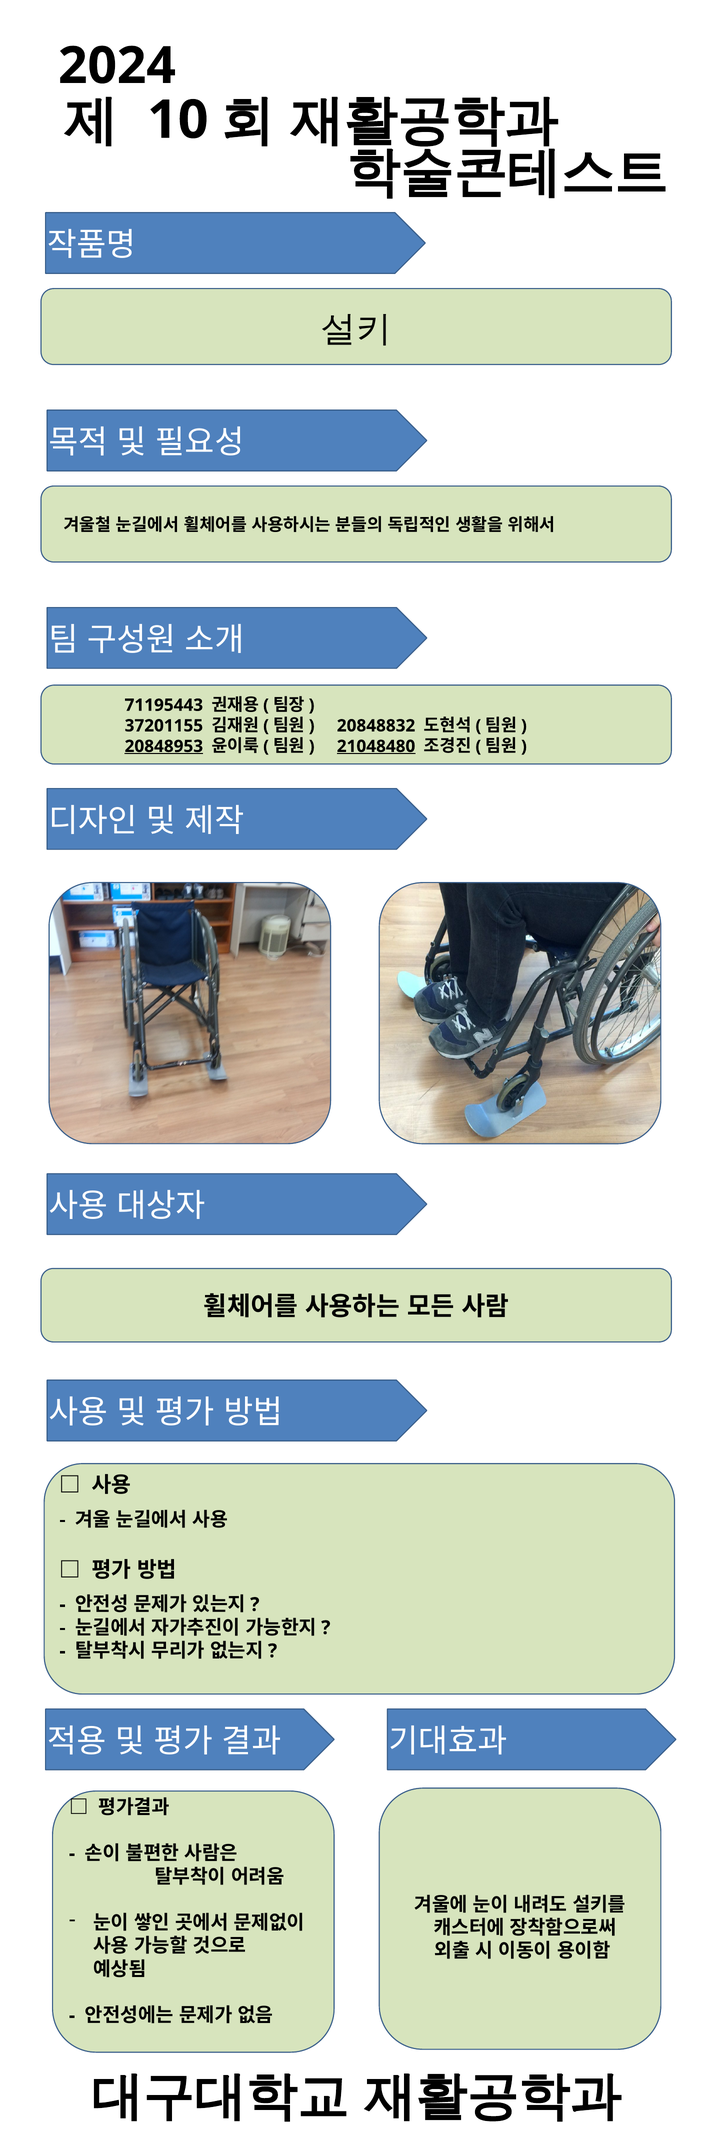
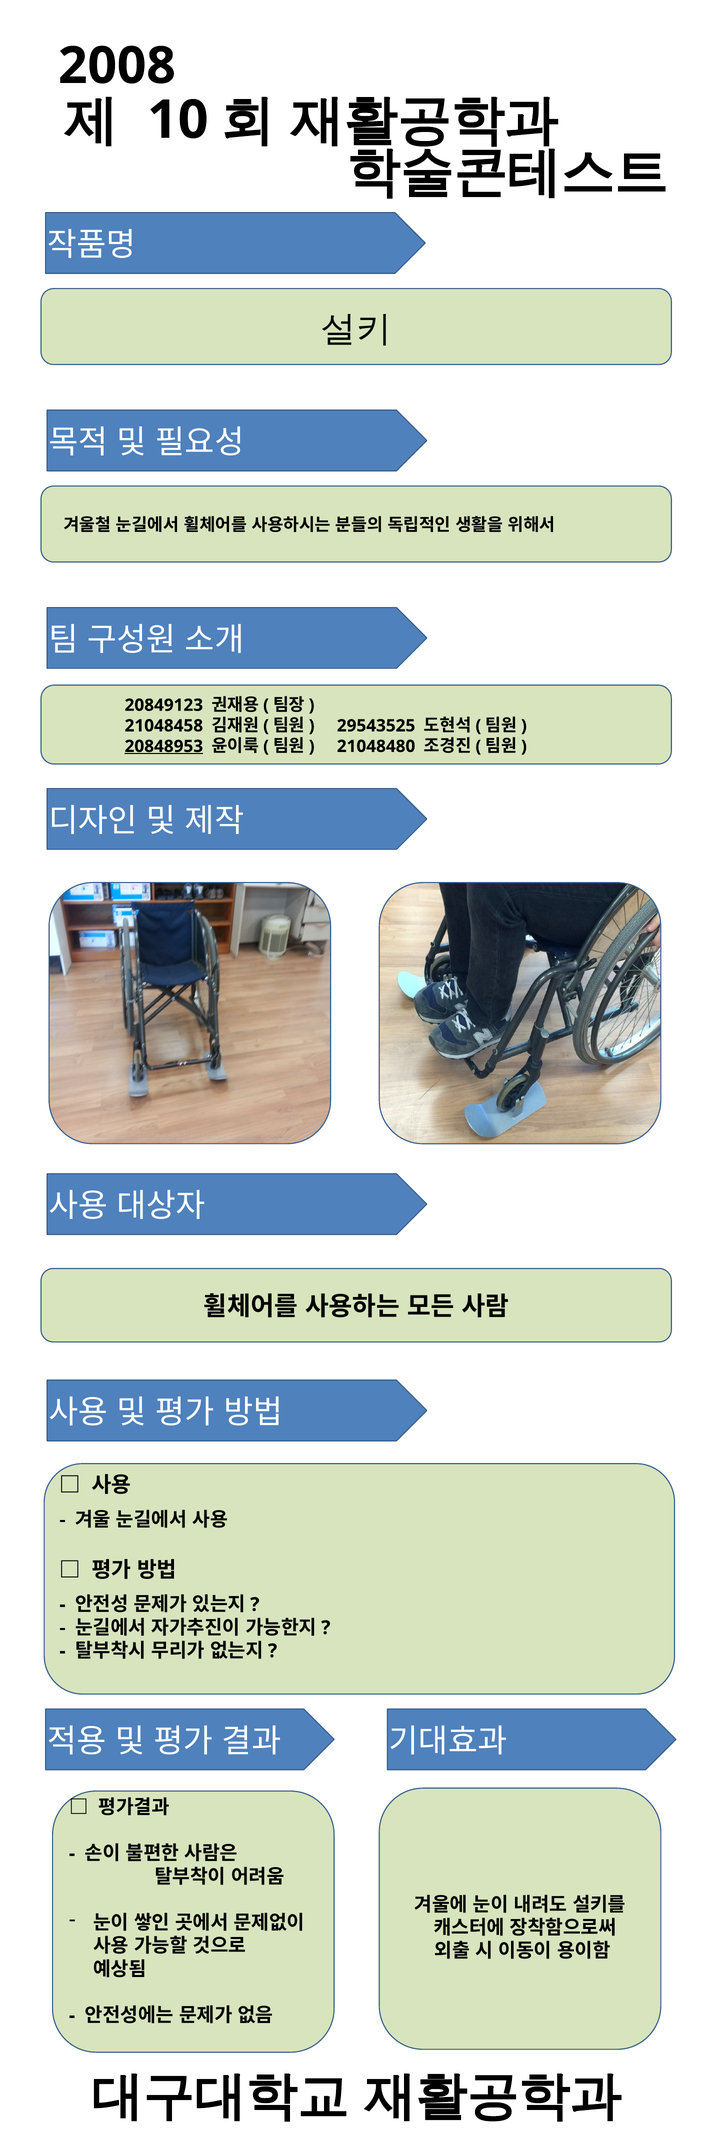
2024: 2024 -> 2008 (117, 66)
71195443: 71195443 -> 20849123 (164, 705)
37201155: 37201155 -> 21048458 (164, 726)
20848832: 20848832 -> 29543525 (376, 726)
21048480 underline: present -> none (376, 746)
